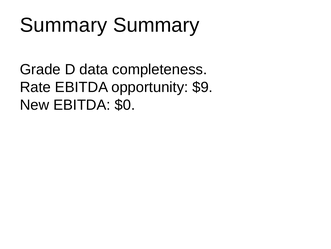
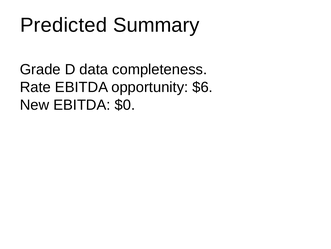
Summary: Summary -> Predicted (64, 25)
$9: $9 -> $6 (203, 87)
